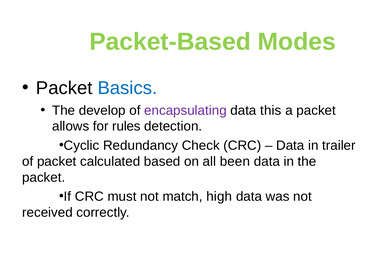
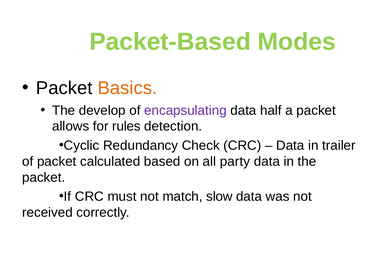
Basics colour: blue -> orange (127, 88)
this: this -> half (271, 111)
been: been -> party (235, 162)
high: high -> slow (219, 197)
